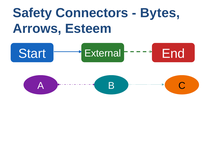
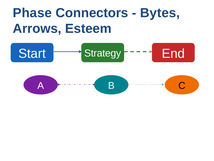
Safety: Safety -> Phase (32, 13)
External: External -> Strategy (103, 53)
